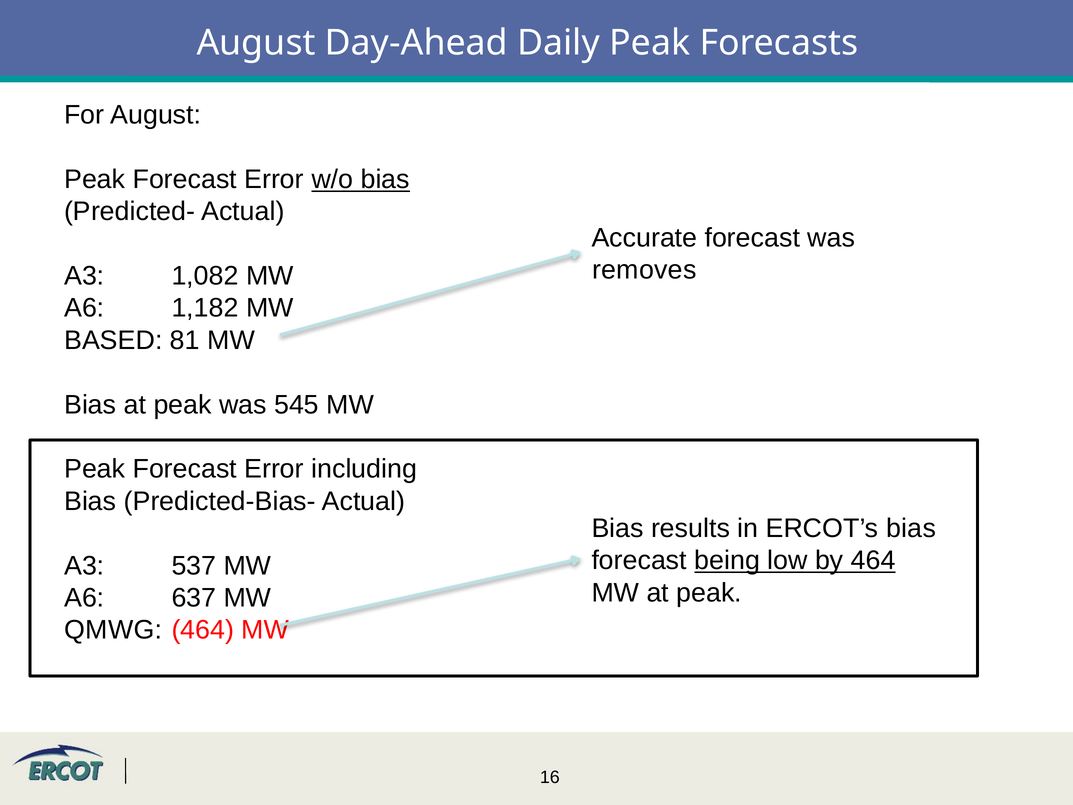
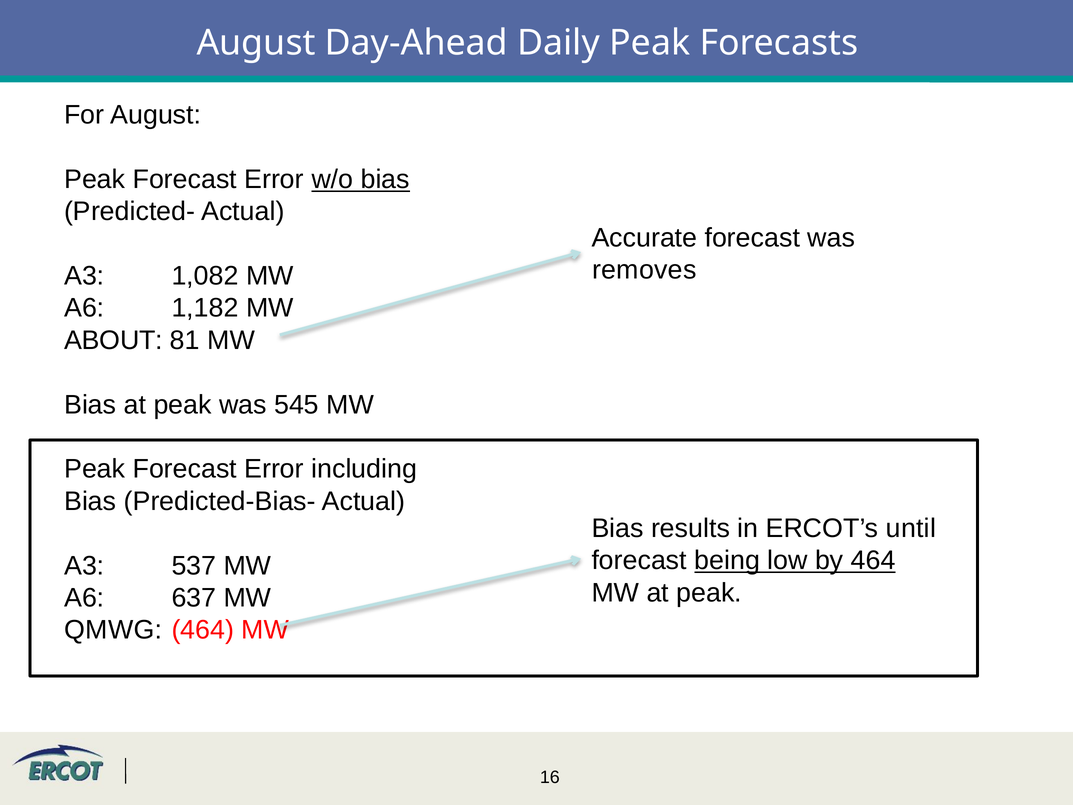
BASED: BASED -> ABOUT (113, 340)
ERCOT’s bias: bias -> until (911, 528)
